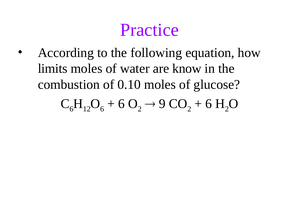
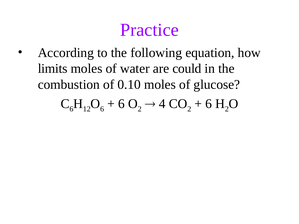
know: know -> could (187, 69)
9: 9 -> 4 (162, 104)
